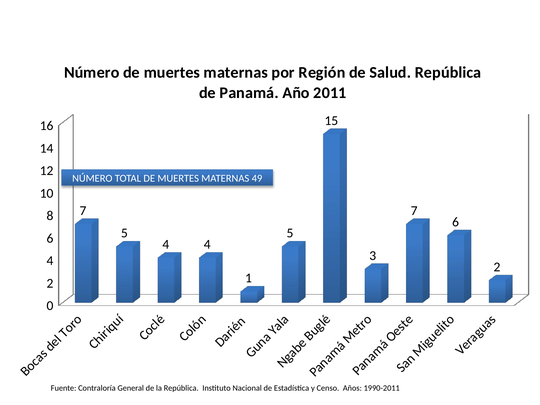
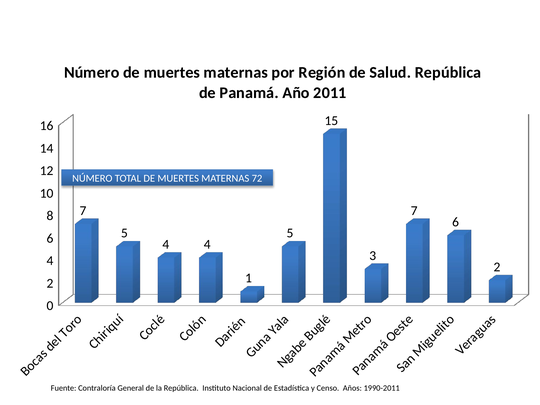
49: 49 -> 72 (257, 178)
